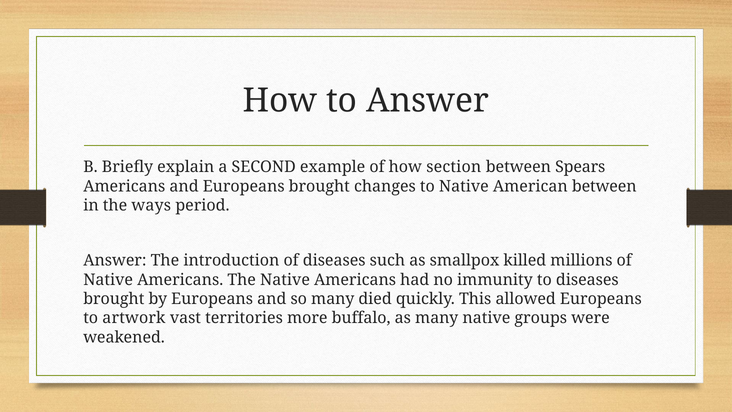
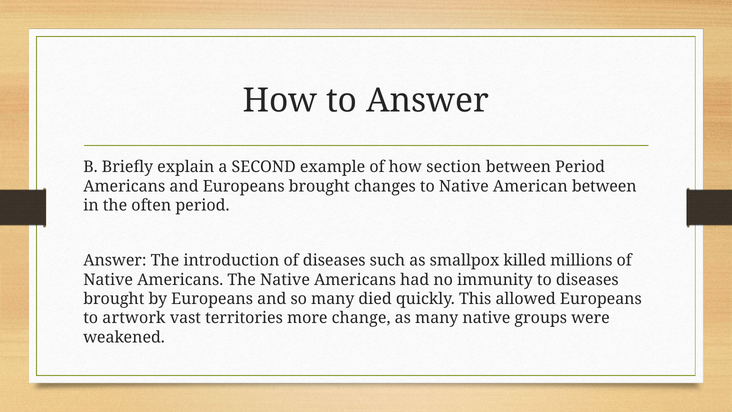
between Spears: Spears -> Period (580, 167)
ways: ways -> often (151, 205)
buffalo: buffalo -> change (361, 318)
